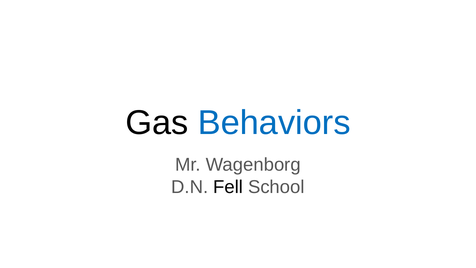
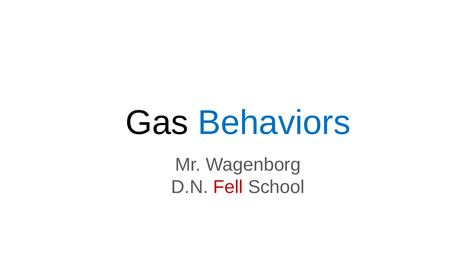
Fell colour: black -> red (228, 187)
